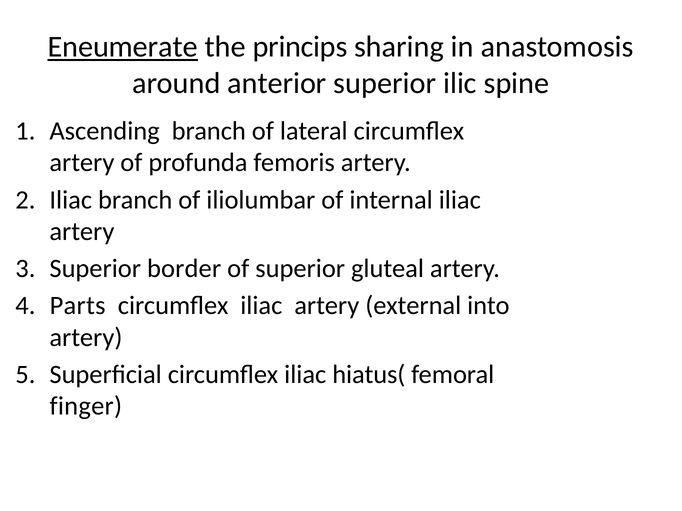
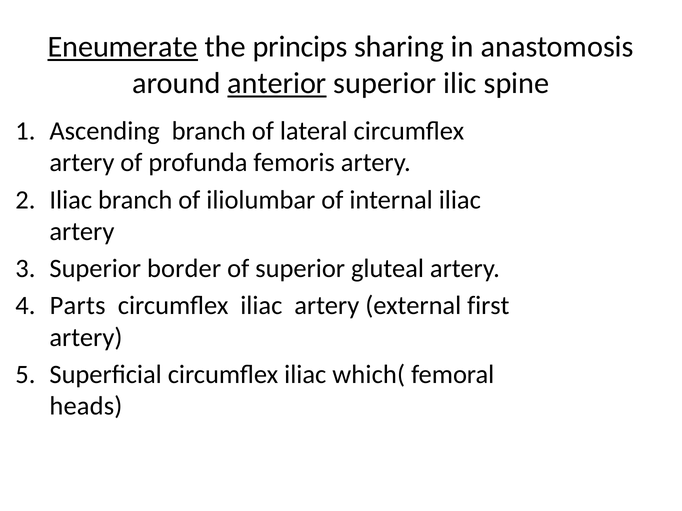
anterior underline: none -> present (277, 83)
into: into -> first (488, 306)
hiatus(: hiatus( -> which( (369, 375)
finger: finger -> heads (86, 407)
